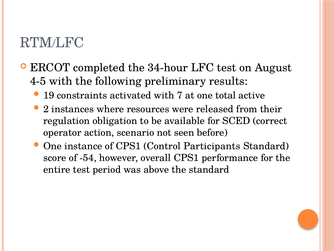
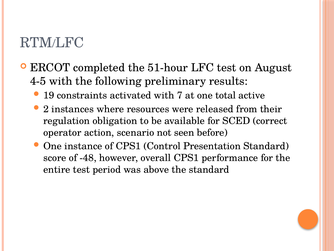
34-hour: 34-hour -> 51-hour (168, 68)
Participants: Participants -> Presentation (212, 146)
-54: -54 -> -48 (88, 158)
